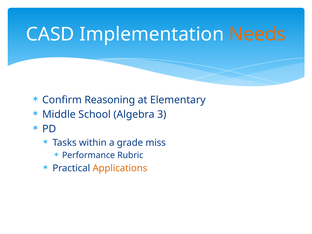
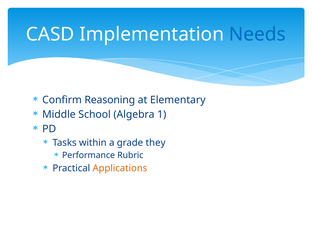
Needs colour: orange -> blue (257, 34)
3: 3 -> 1 (162, 114)
miss: miss -> they (156, 143)
